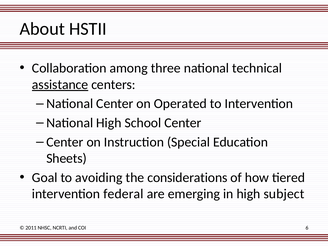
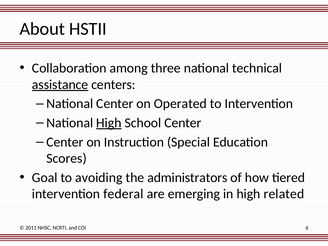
High underline: none -> present (109, 123)
Sheets: Sheets -> Scores (66, 158)
considerations: considerations -> administrators (187, 178)
subject: subject -> related (284, 194)
